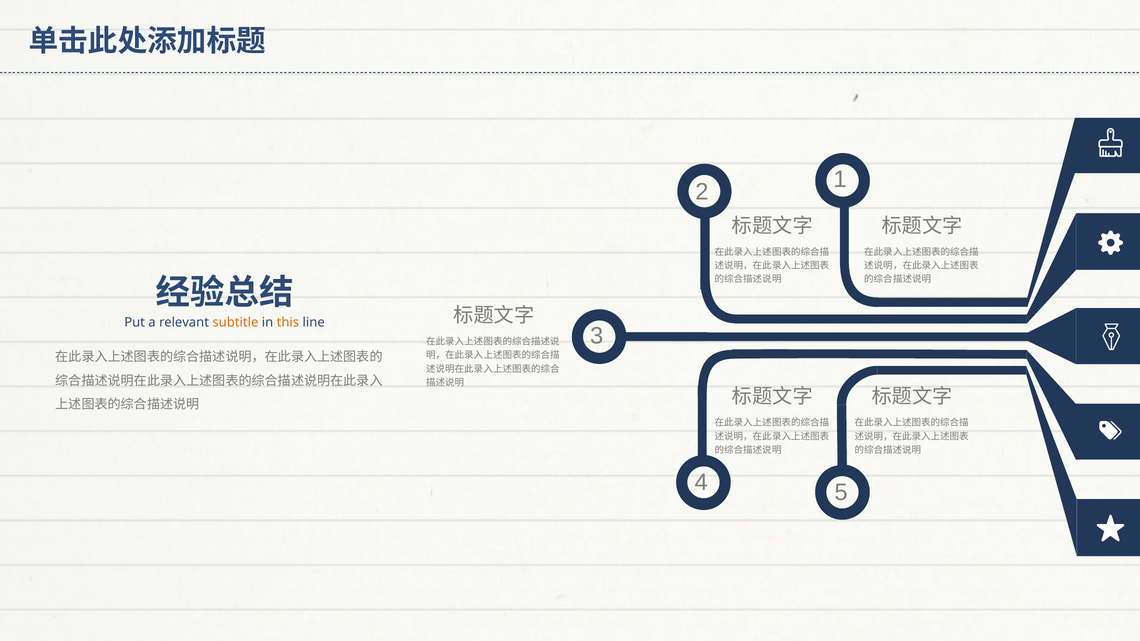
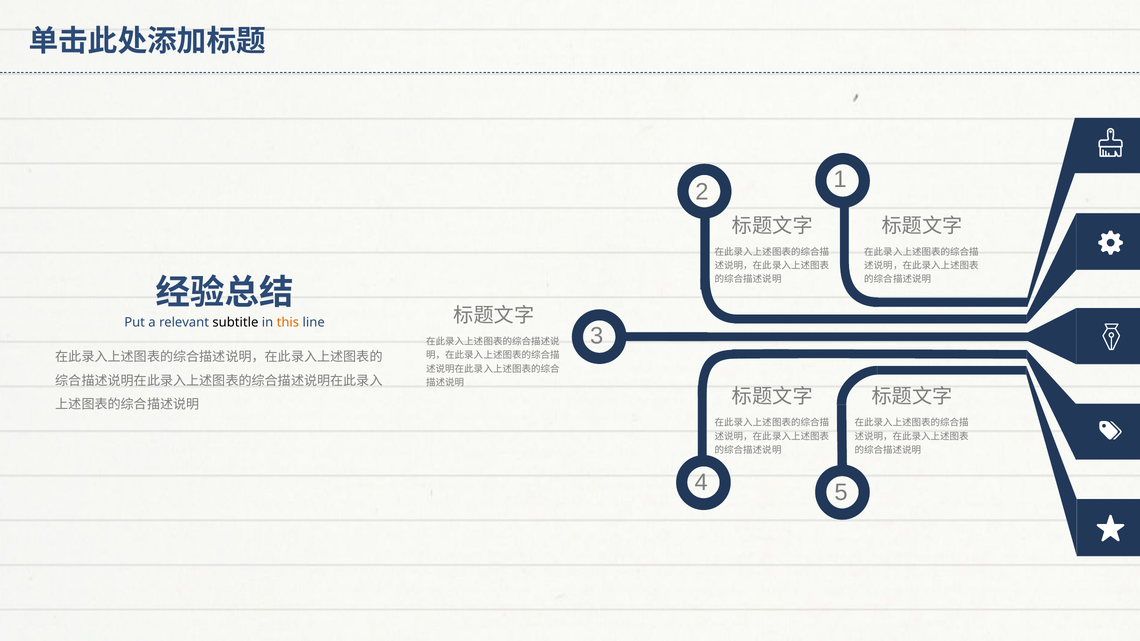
subtitle colour: orange -> black (235, 323)
